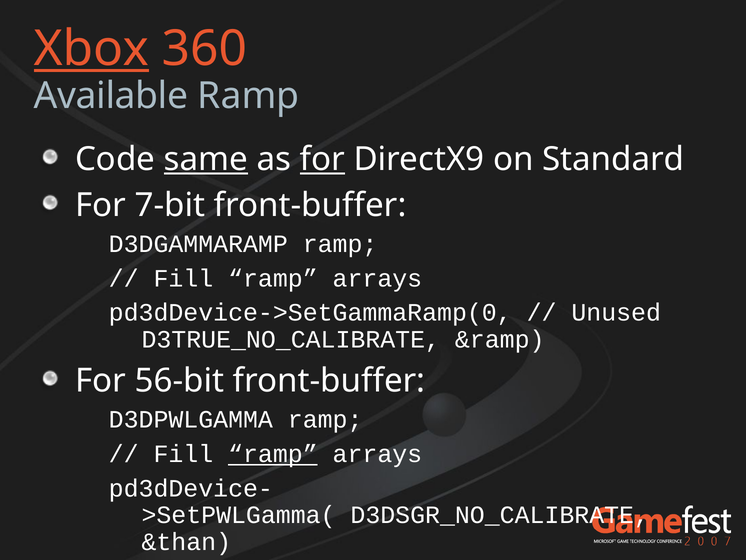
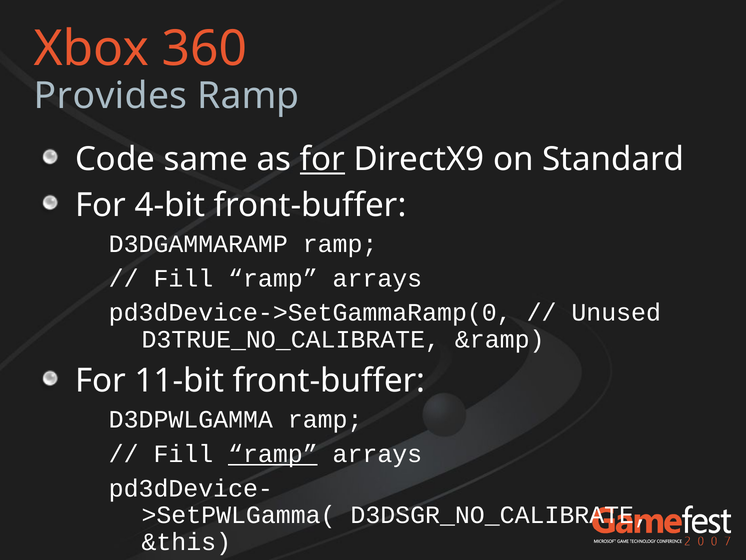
Xbox underline: present -> none (92, 49)
Available: Available -> Provides (111, 96)
same underline: present -> none (206, 159)
7-bit: 7-bit -> 4-bit (170, 205)
56-bit: 56-bit -> 11-bit (179, 380)
&than: &than -> &this (186, 542)
